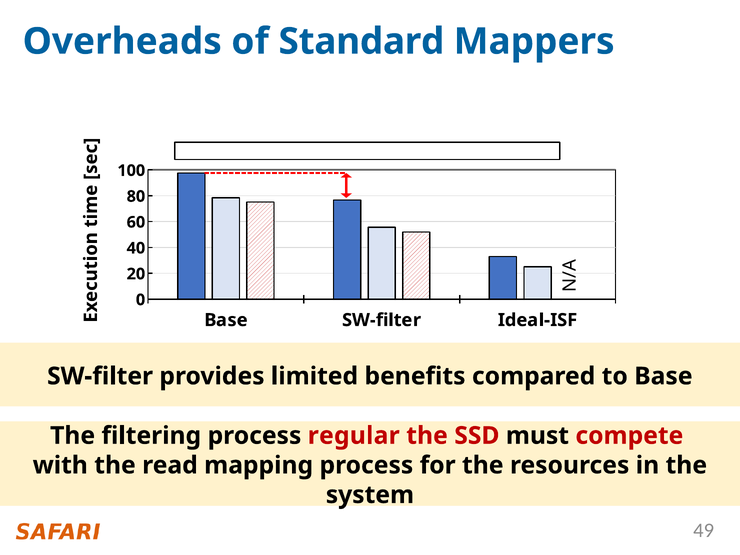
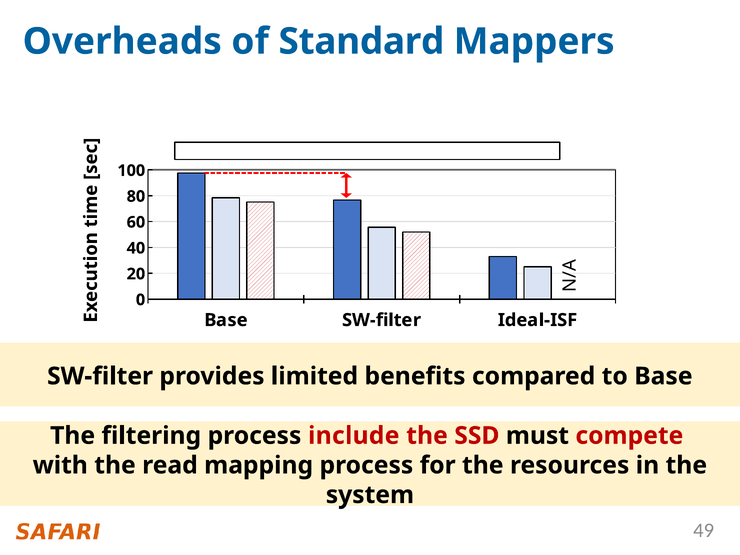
regular: regular -> include (354, 436)
